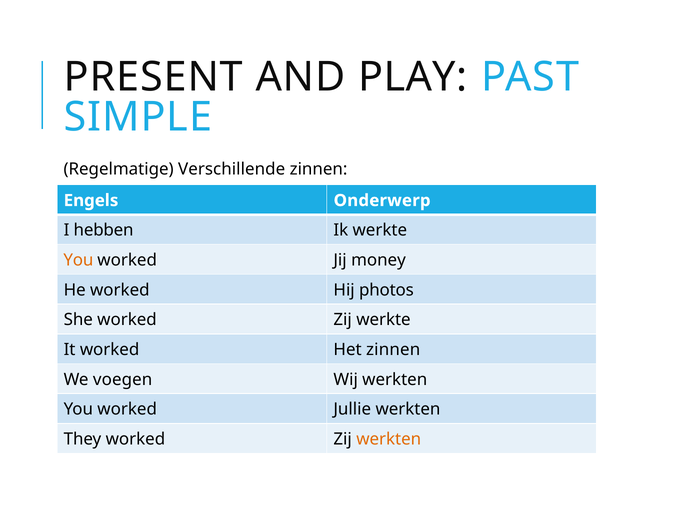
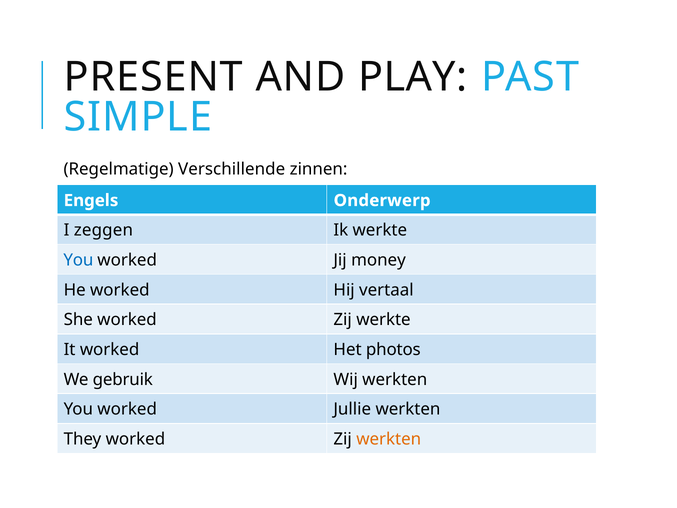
hebben: hebben -> zeggen (103, 230)
You colour: orange -> blue (78, 260)
photos: photos -> vertaal (386, 290)
Het zinnen: zinnen -> photos (393, 350)
voegen: voegen -> gebruik (123, 379)
